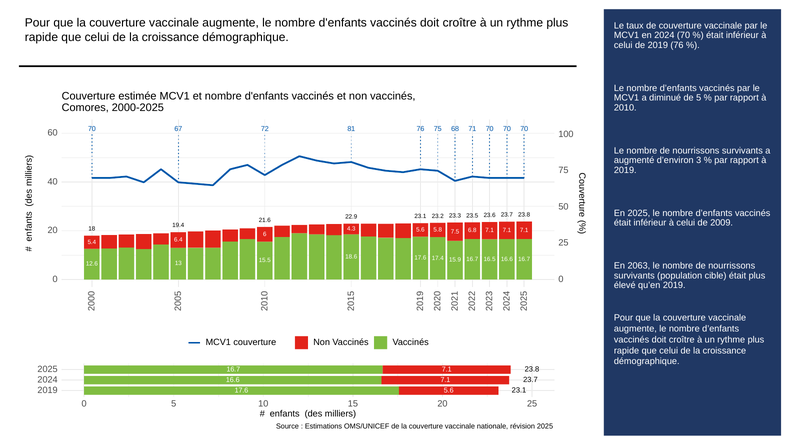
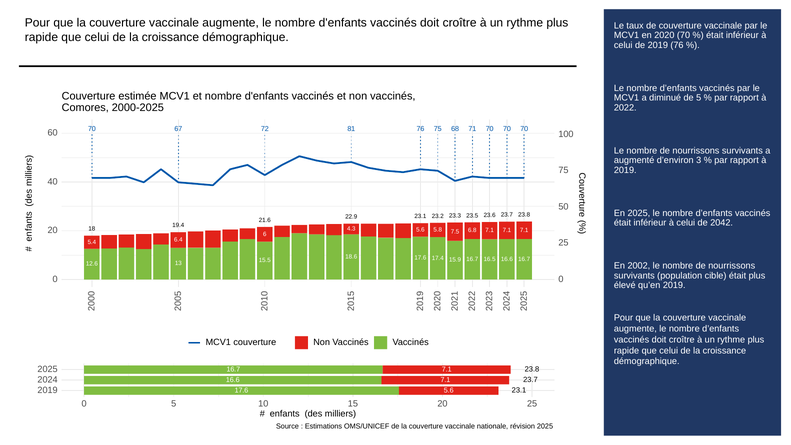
en 2024: 2024 -> 2020 (664, 35)
2010: 2010 -> 2022 (625, 108)
2009: 2009 -> 2042 (722, 223)
2063: 2063 -> 2002 (639, 266)
